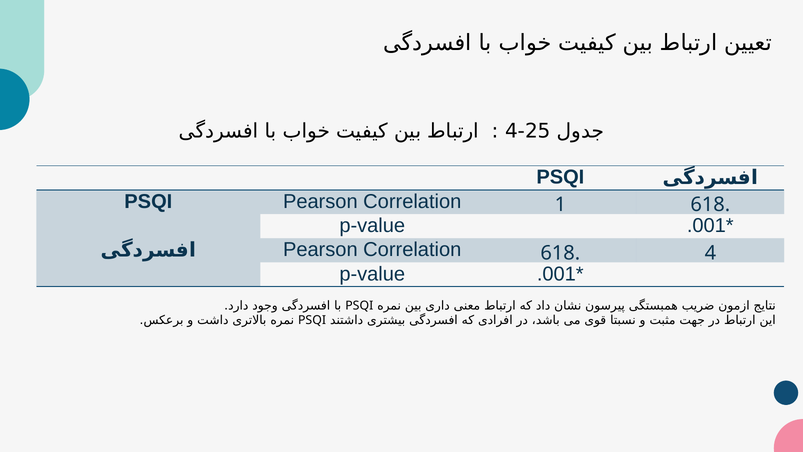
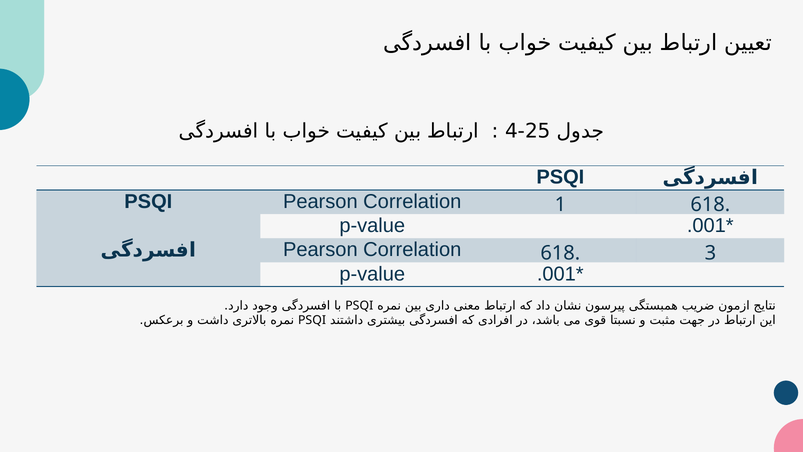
4: 4 -> 3 (710, 253)
